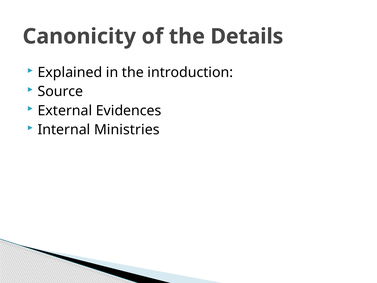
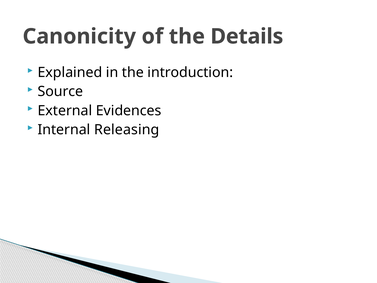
Ministries: Ministries -> Releasing (127, 130)
